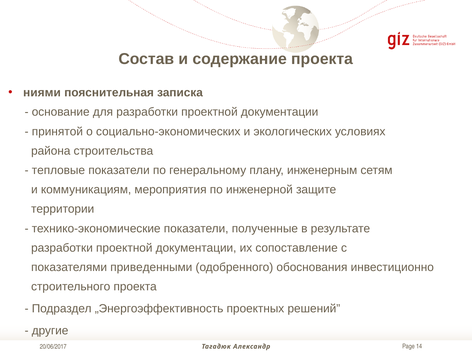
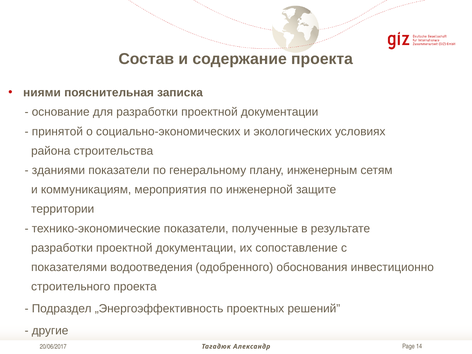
тепловые: тепловые -> зданиями (58, 170)
приведенными: приведенными -> водоотведения (151, 267)
